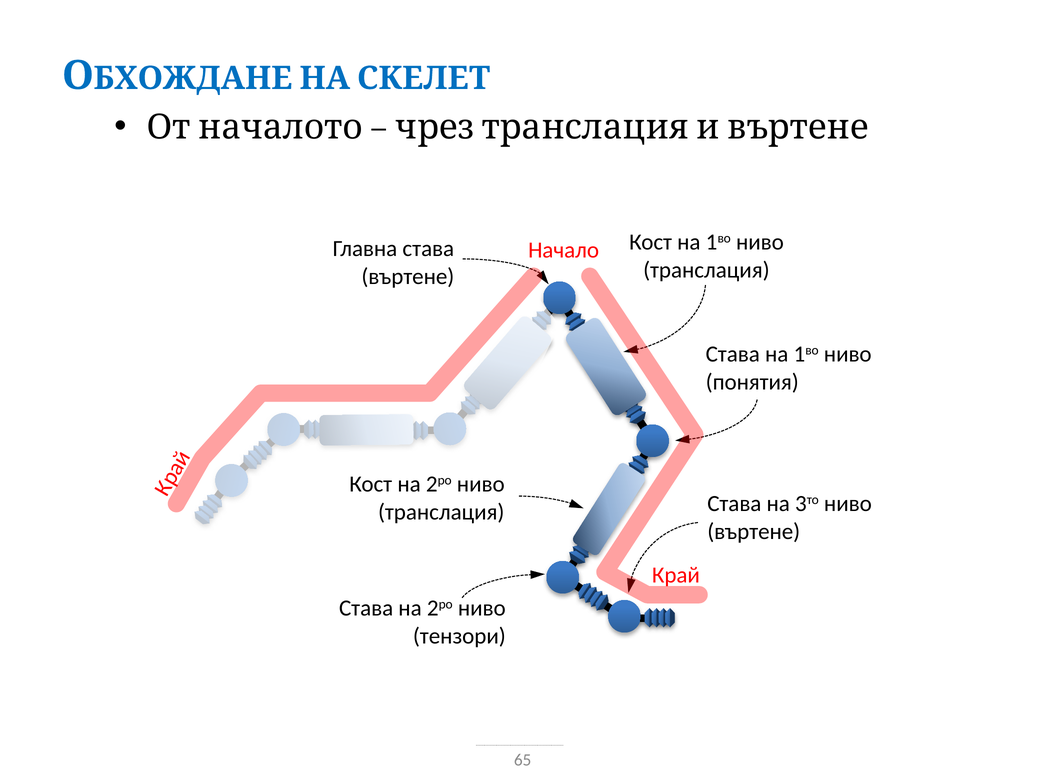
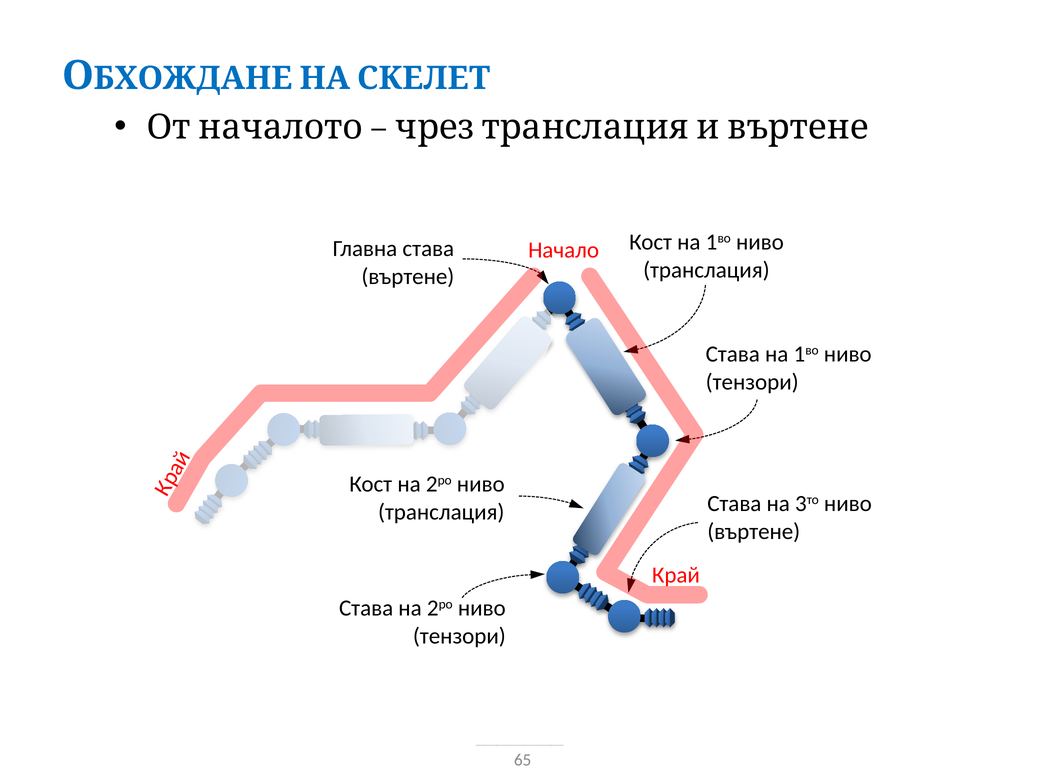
понятия: понятия -> тензори (752, 382)
